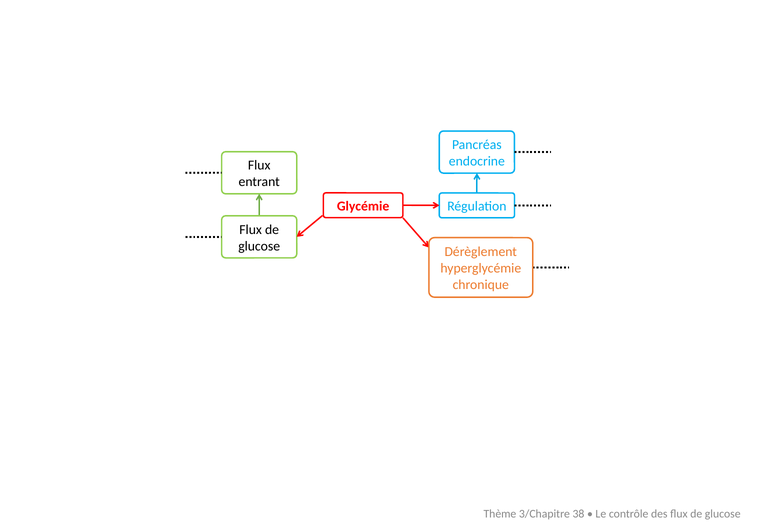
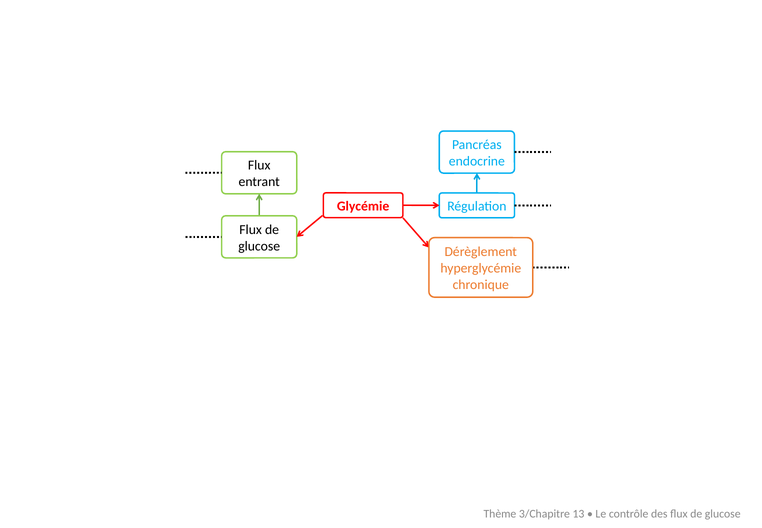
38: 38 -> 13 (578, 513)
